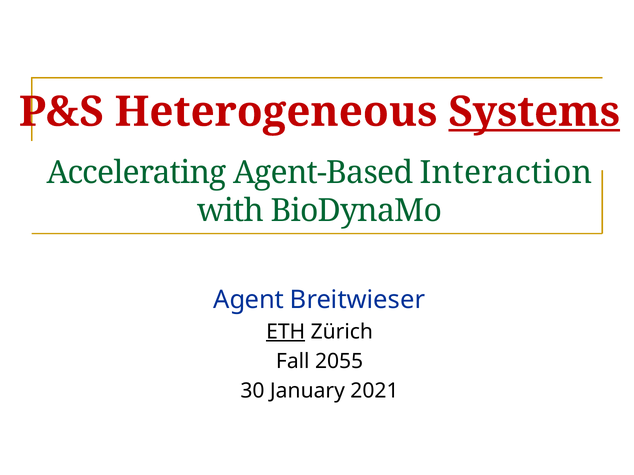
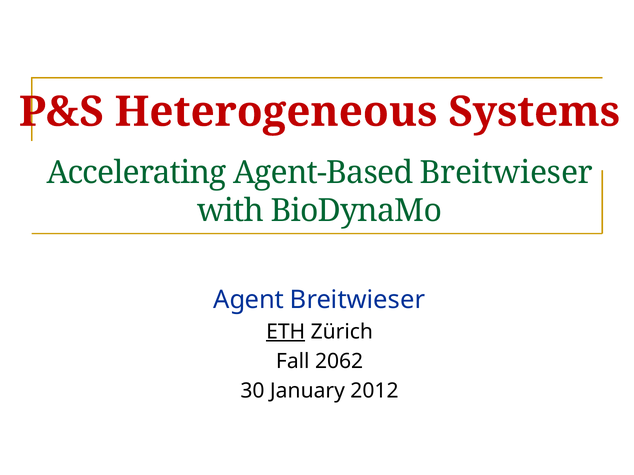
Systems underline: present -> none (534, 112)
Agent-Based Interaction: Interaction -> Breitwieser (506, 173)
2055: 2055 -> 2062 (339, 362)
2021: 2021 -> 2012 (374, 391)
